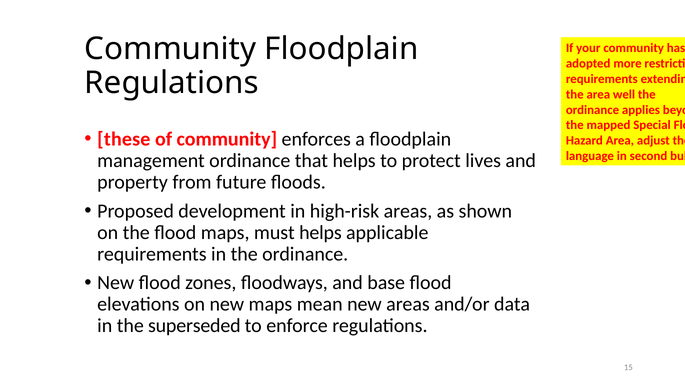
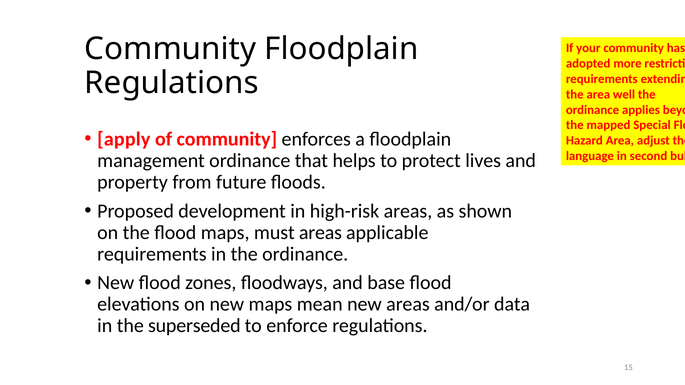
these: these -> apply (124, 139)
must helps: helps -> areas (320, 233)
